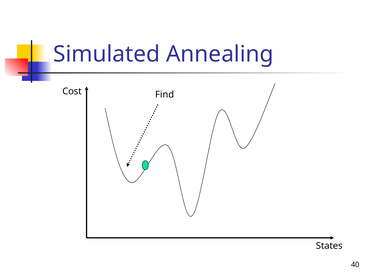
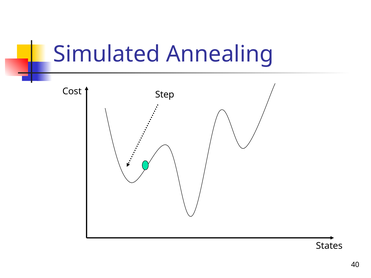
Find: Find -> Step (165, 95)
